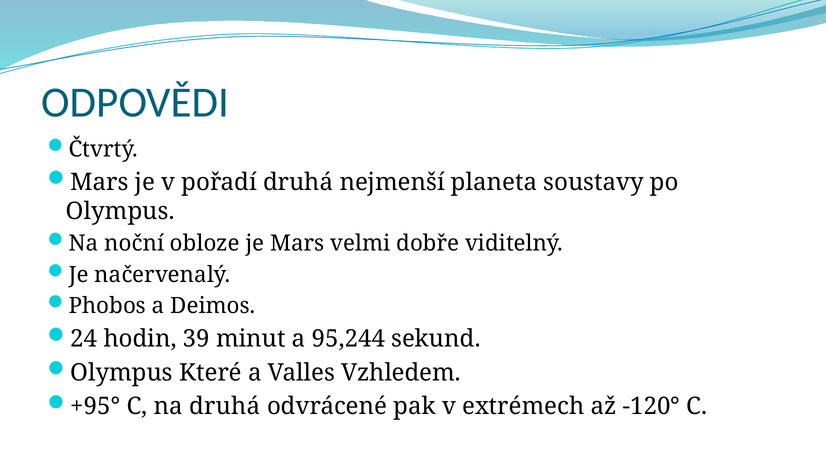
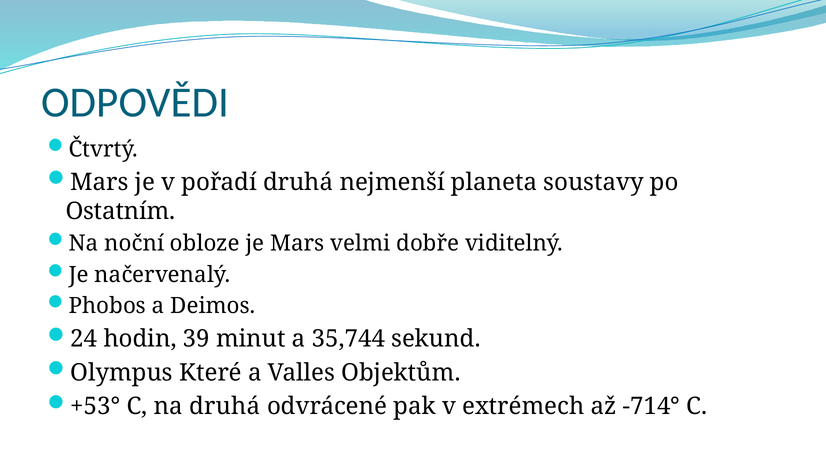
Olympus: Olympus -> Ostatním (120, 211)
95,244: 95,244 -> 35,744 (348, 339)
Vzhledem: Vzhledem -> Objektům (401, 372)
+95°: +95° -> +53° (95, 406)
-120°: -120° -> -714° (651, 406)
